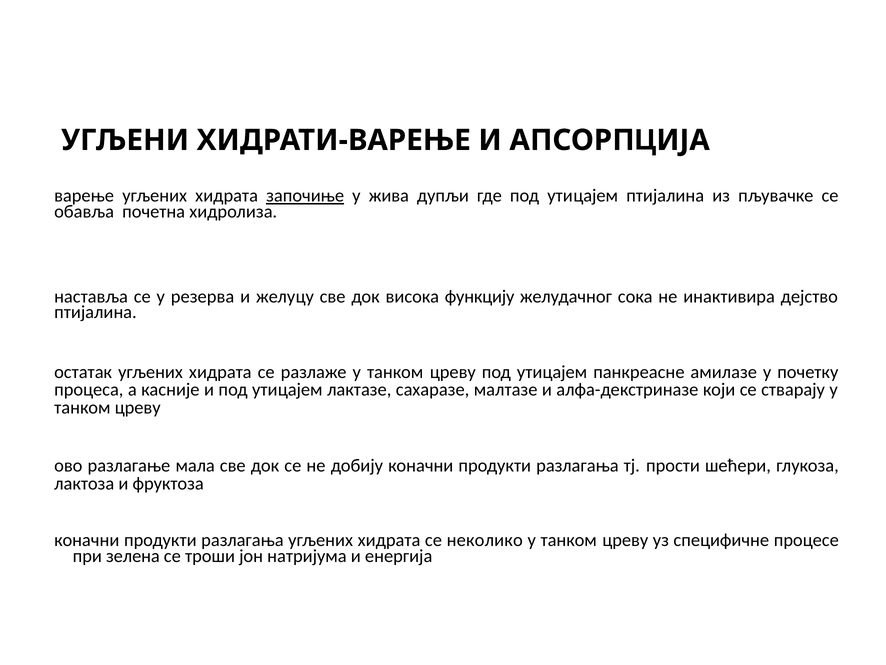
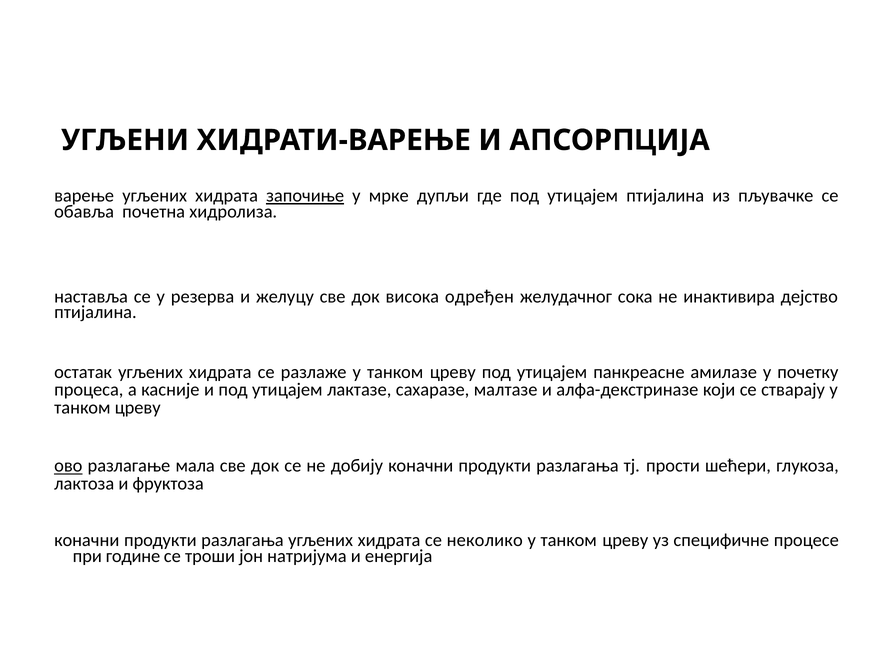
жива: жива -> мрке (389, 196)
функцију: функцију -> одређен (479, 296)
ово underline: none -> present (68, 466)
зелена: зелена -> године (133, 556)
